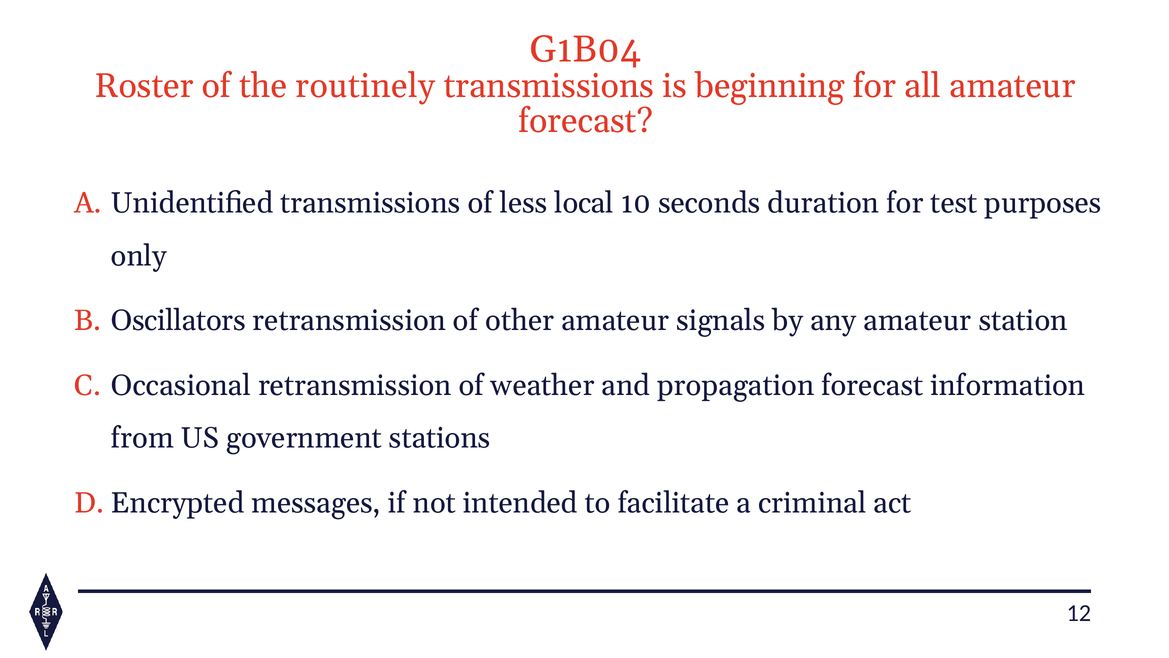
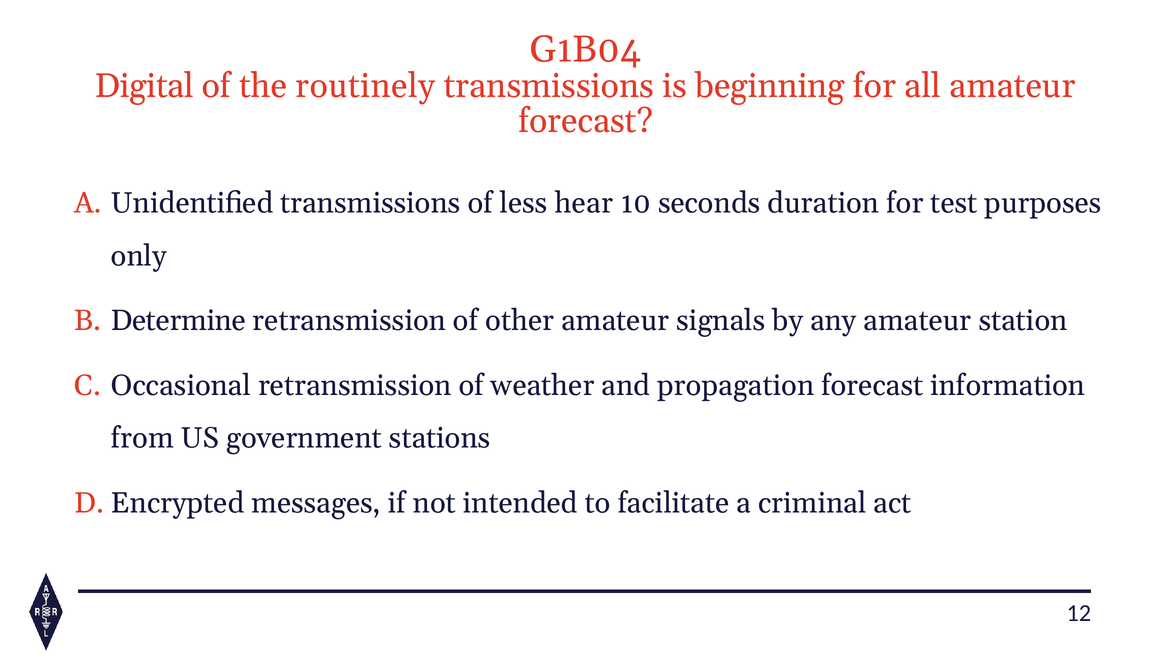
Roster: Roster -> Digital (144, 86)
local: local -> hear (584, 203)
Oscillators: Oscillators -> Determine (178, 321)
